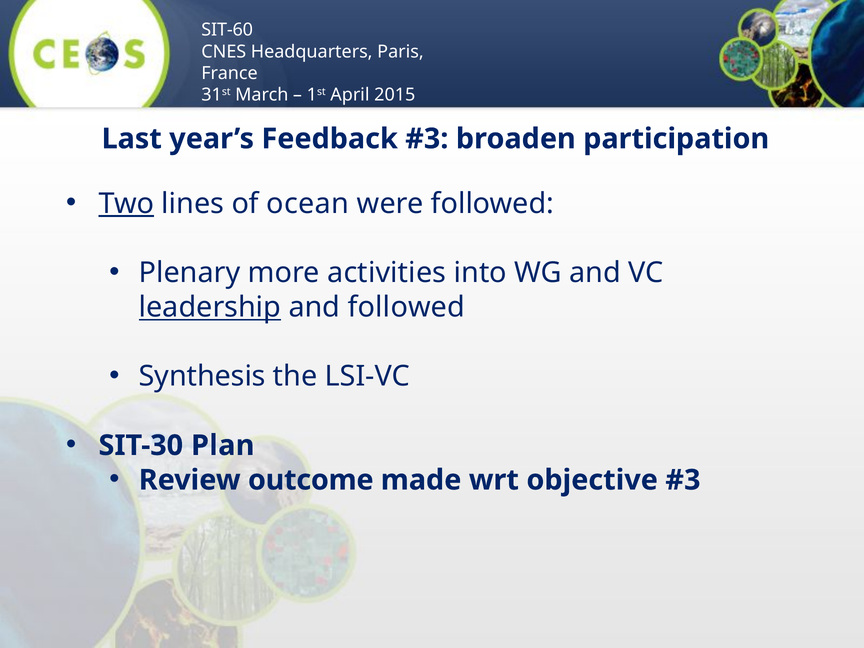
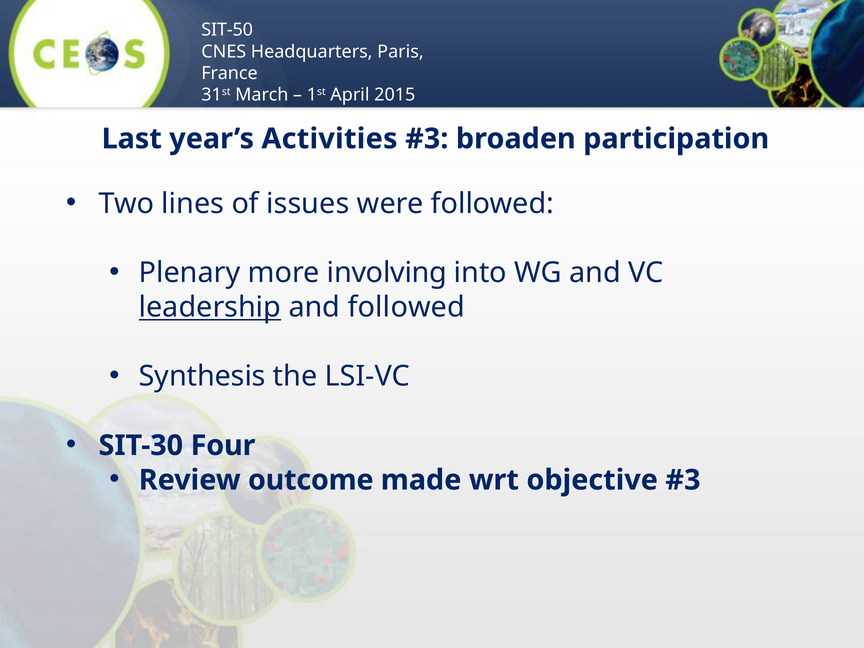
SIT-60: SIT-60 -> SIT-50 (227, 30)
Feedback: Feedback -> Activities (329, 139)
Two underline: present -> none (126, 204)
ocean: ocean -> issues (308, 204)
activities: activities -> involving (387, 273)
Plan: Plan -> Four (223, 445)
